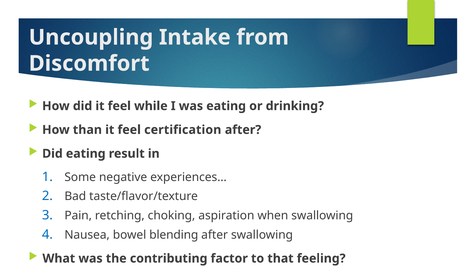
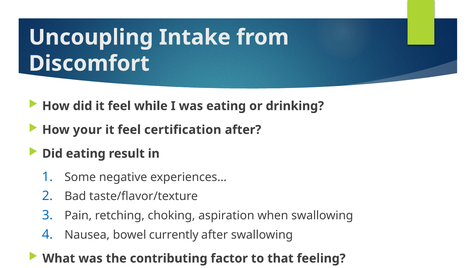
than: than -> your (87, 130)
blending: blending -> currently (174, 235)
